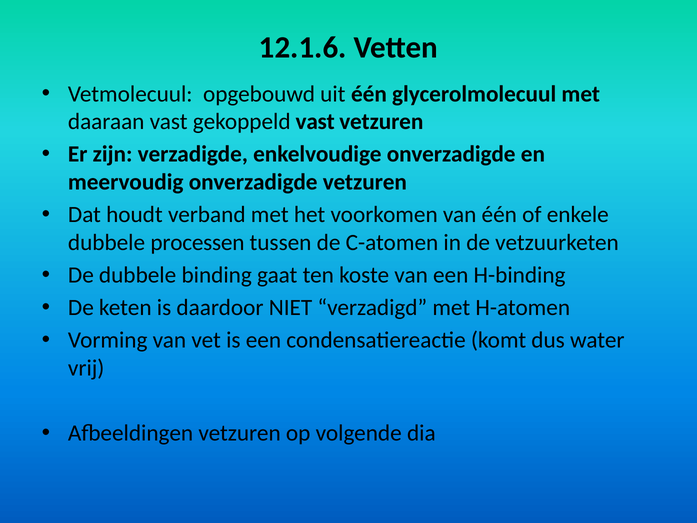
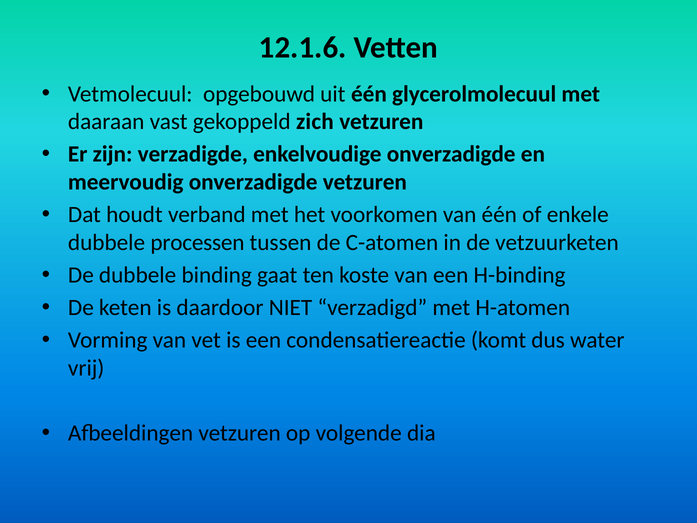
gekoppeld vast: vast -> zich (315, 122)
